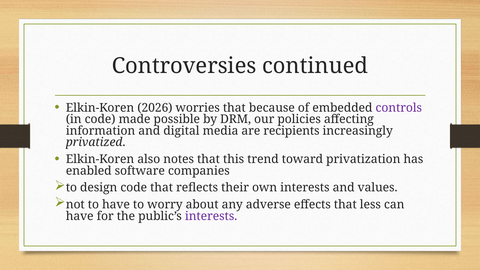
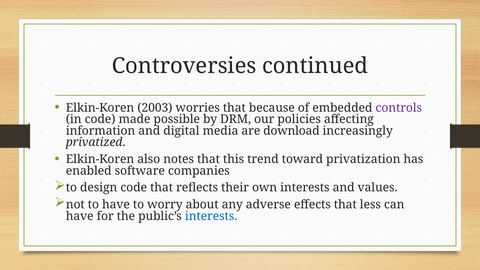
2026: 2026 -> 2003 (155, 108)
recipients: recipients -> download (291, 131)
interests colour: purple -> blue (211, 216)
